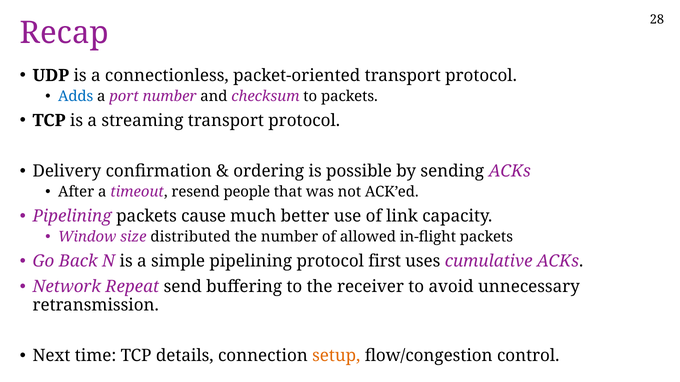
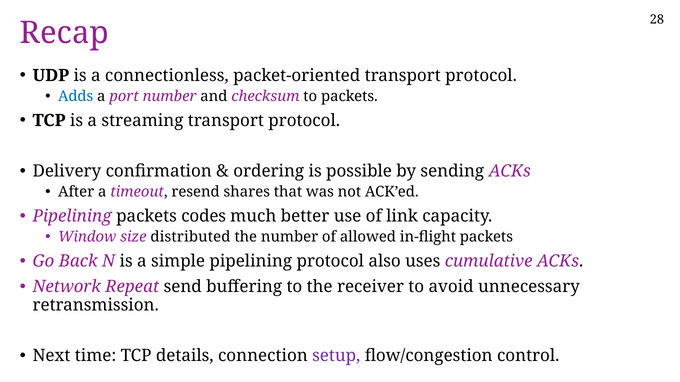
people: people -> shares (247, 192)
cause: cause -> codes (204, 217)
first: first -> also (385, 262)
setup colour: orange -> purple (336, 356)
